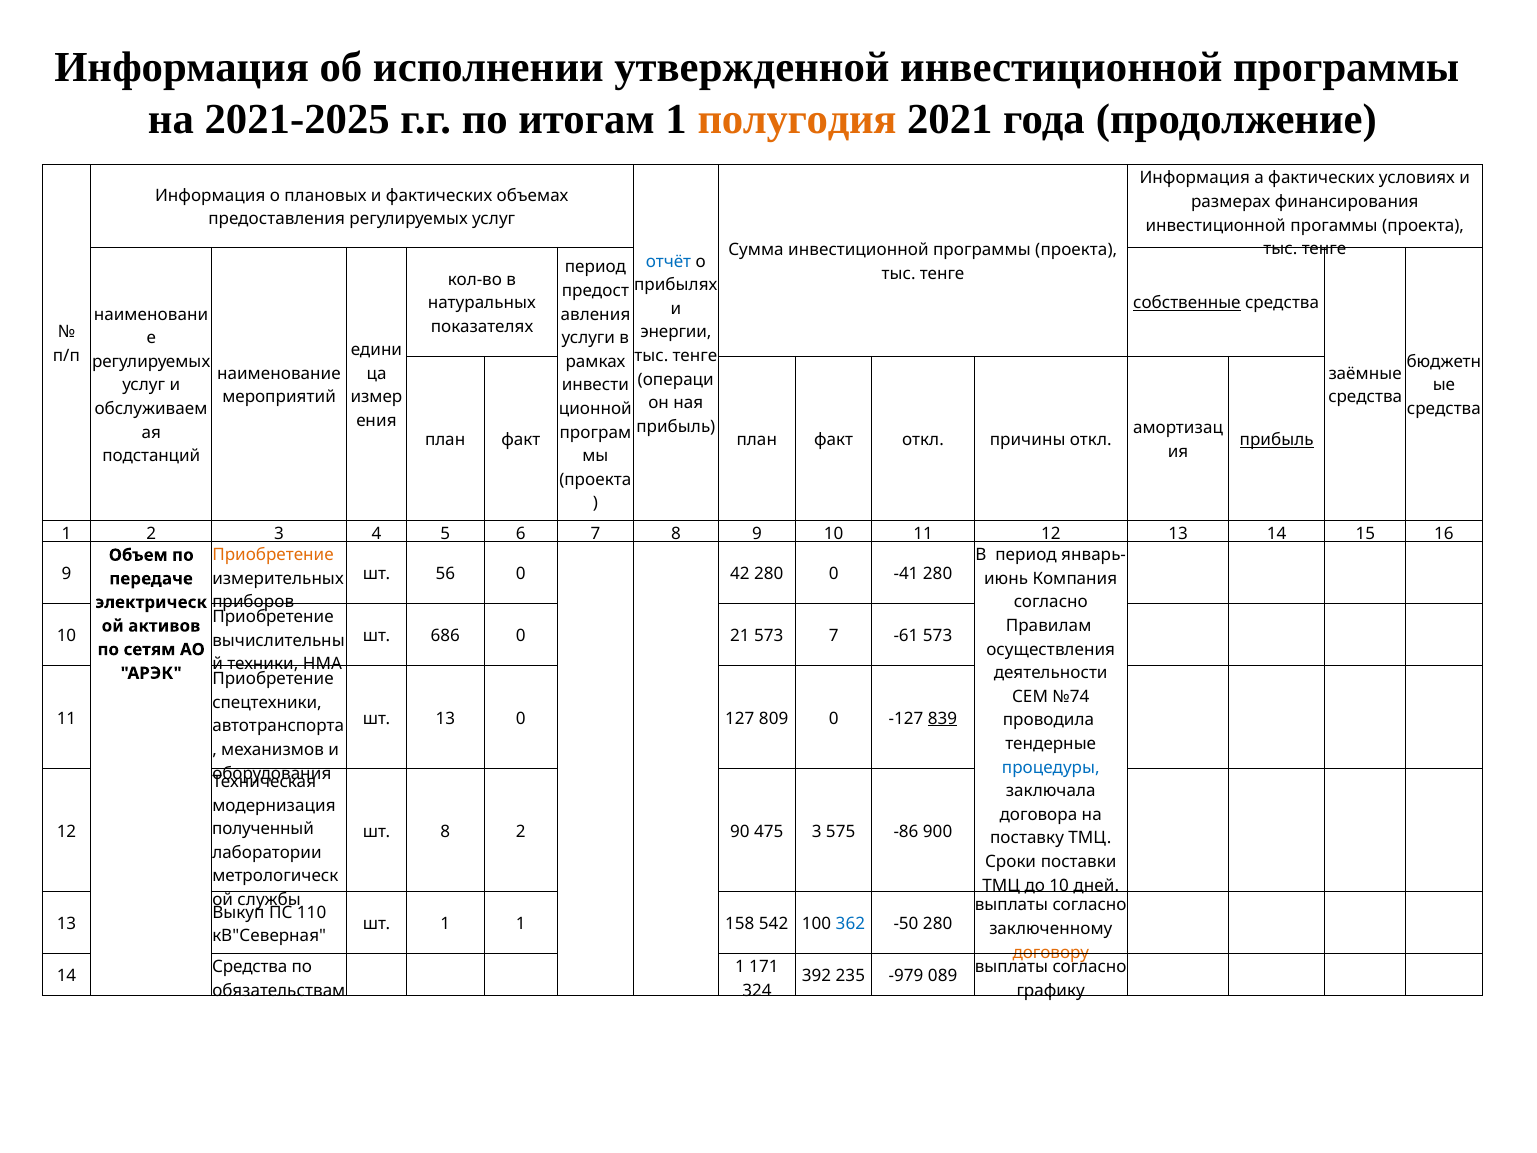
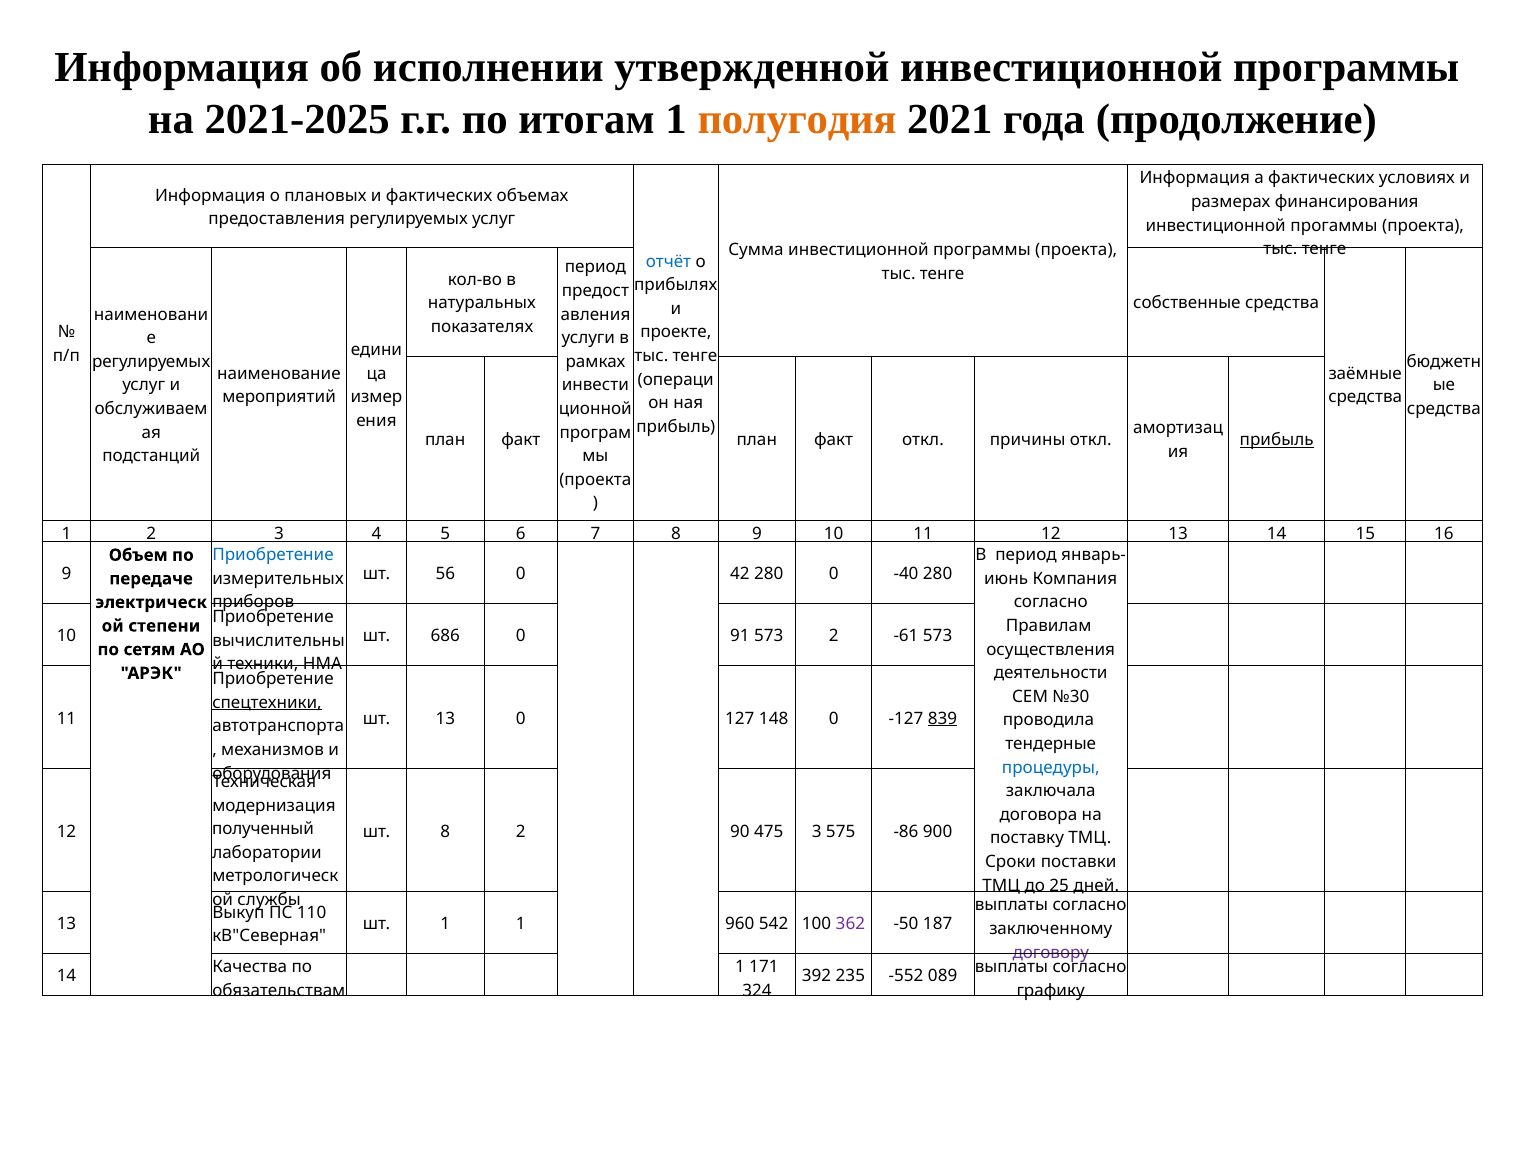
собственные underline: present -> none (1187, 303)
энергии: энергии -> проекте (676, 332)
Приобретение colour: orange -> blue (273, 555)
-41: -41 -> -40 (906, 574)
активов: активов -> степени (164, 626)
21: 21 -> 91 (740, 636)
573 7: 7 -> 2 (834, 636)
№74: №74 -> №30 (1071, 697)
спецтехники underline: none -> present (267, 702)
809: 809 -> 148 (774, 718)
до 10: 10 -> 25 (1059, 885)
158: 158 -> 960 (740, 924)
362 colour: blue -> purple (850, 924)
-50 280: 280 -> 187 (938, 924)
договору colour: orange -> purple (1051, 952)
Средства: Средства -> Качества (250, 967)
-979: -979 -> -552 (906, 976)
